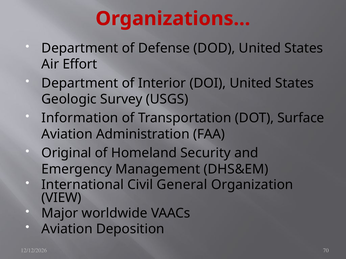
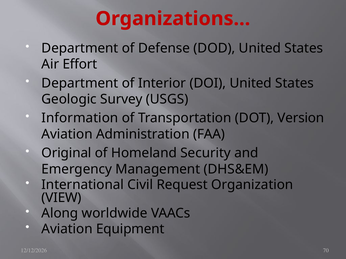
Surface: Surface -> Version (301, 118)
General: General -> Request (182, 185)
Major: Major -> Along (60, 214)
Deposition: Deposition -> Equipment (130, 229)
